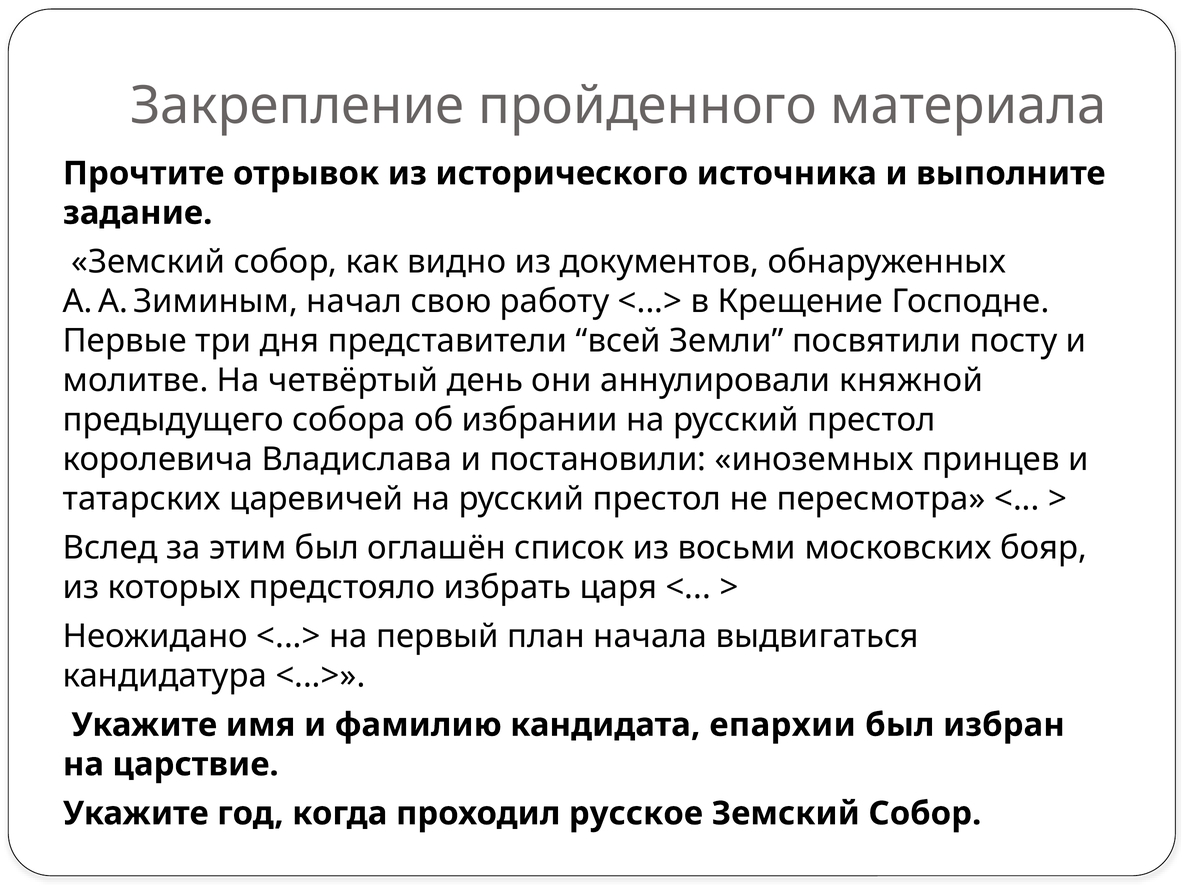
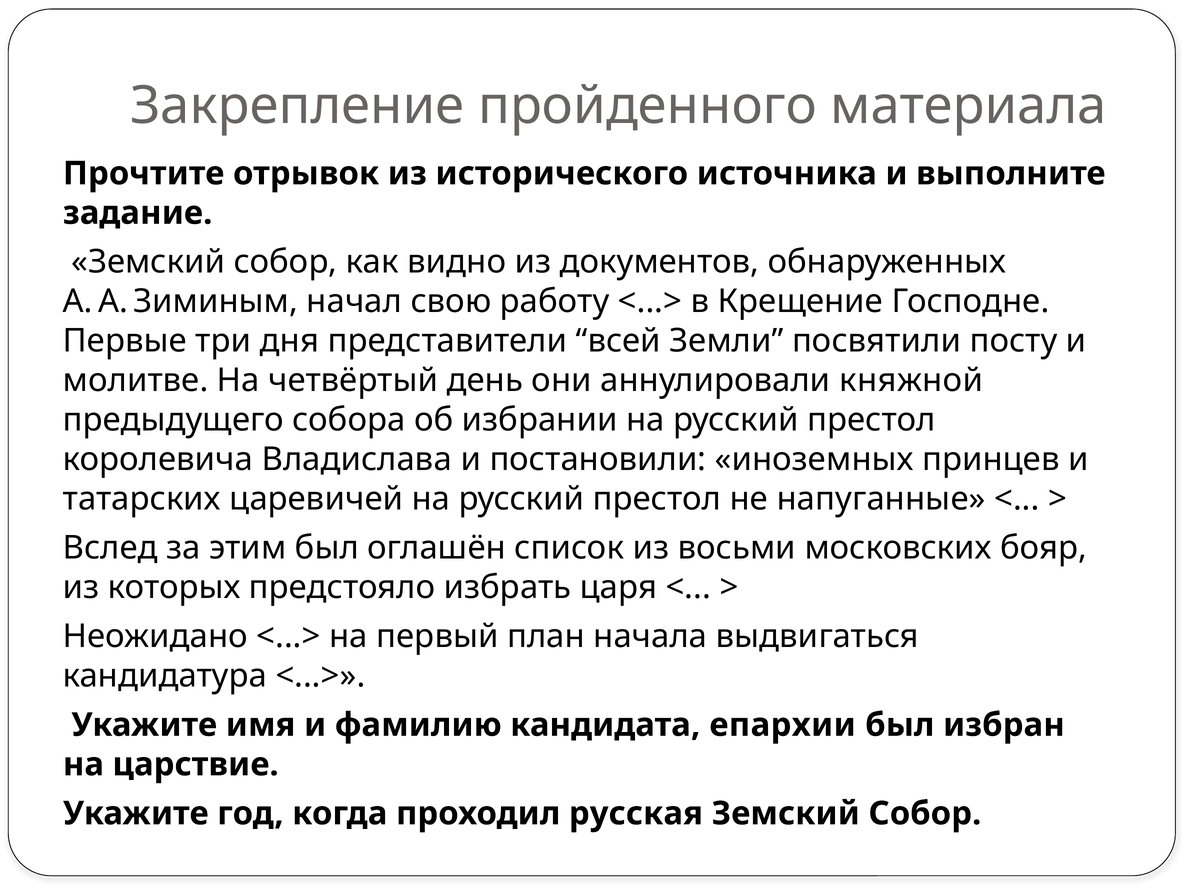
пересмотра: пересмотра -> напуганные (881, 499)
русское: русское -> русская (636, 814)
